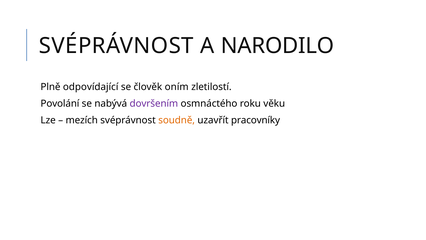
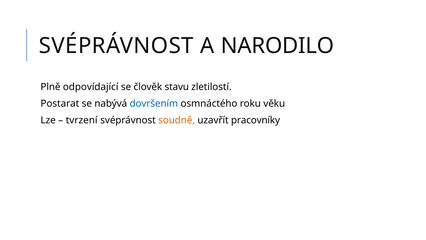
oním: oním -> stavu (177, 87)
Povolání: Povolání -> Postarat (60, 103)
dovršením colour: purple -> blue (154, 103)
mezích: mezích -> tvrzení (82, 120)
